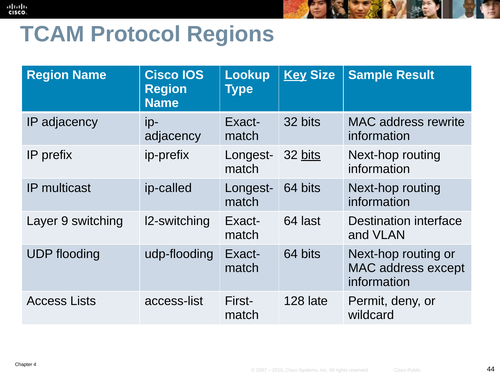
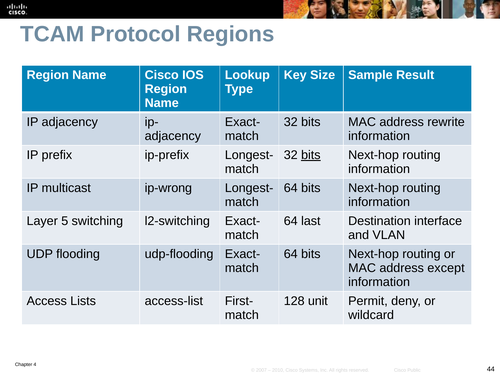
Key underline: present -> none (295, 75)
ip-called: ip-called -> ip-wrong (168, 188)
9: 9 -> 5 (65, 221)
late: late -> unit (318, 301)
